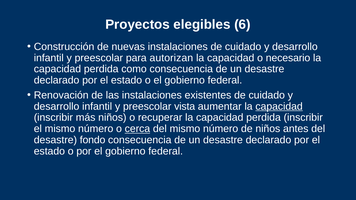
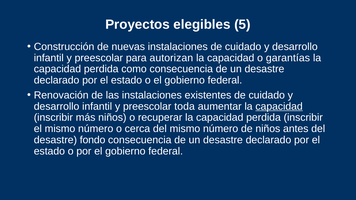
6: 6 -> 5 (242, 25)
necesario: necesario -> garantías (288, 58)
vista: vista -> toda (185, 106)
cerca underline: present -> none (137, 129)
